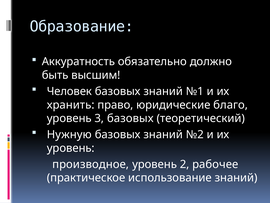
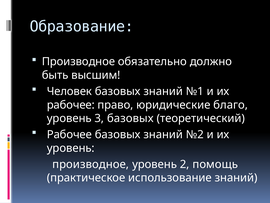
Аккуратность: Аккуратность -> Производное (78, 62)
хранить: хранить -> рабочее (71, 105)
Нужную: Нужную -> Рабочее (69, 134)
рабочее: рабочее -> помощь (215, 164)
